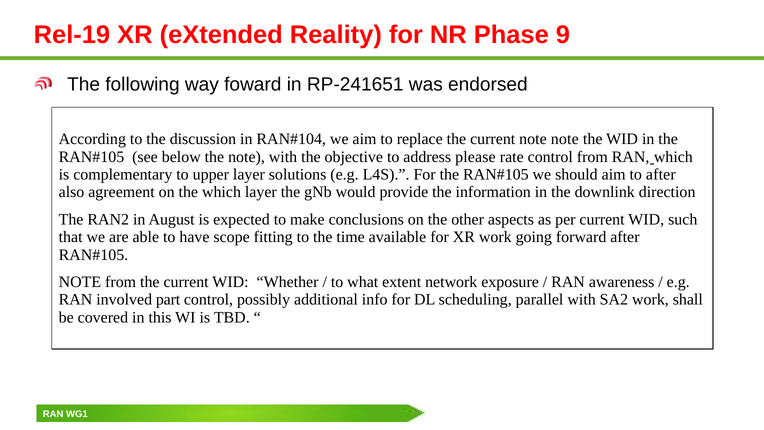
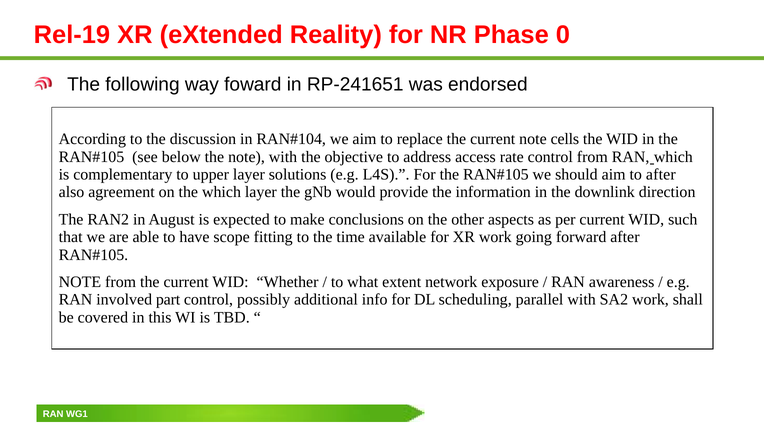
9: 9 -> 0 (563, 35)
note note: note -> cells (565, 139)
please: please -> access (475, 157)
